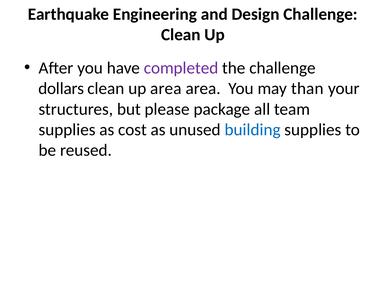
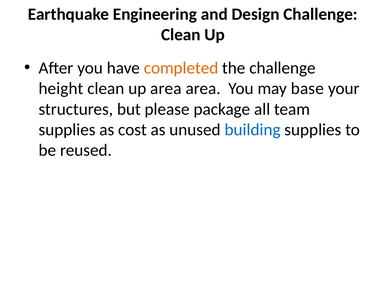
completed colour: purple -> orange (181, 68)
dollars: dollars -> height (61, 89)
than: than -> base (307, 89)
